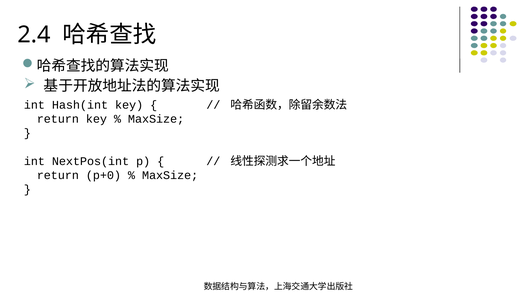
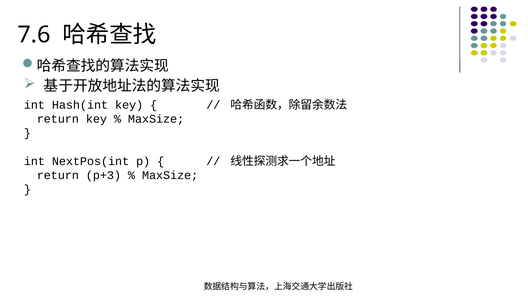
2.4: 2.4 -> 7.6 (34, 35)
p+0: p+0 -> p+3 (103, 175)
